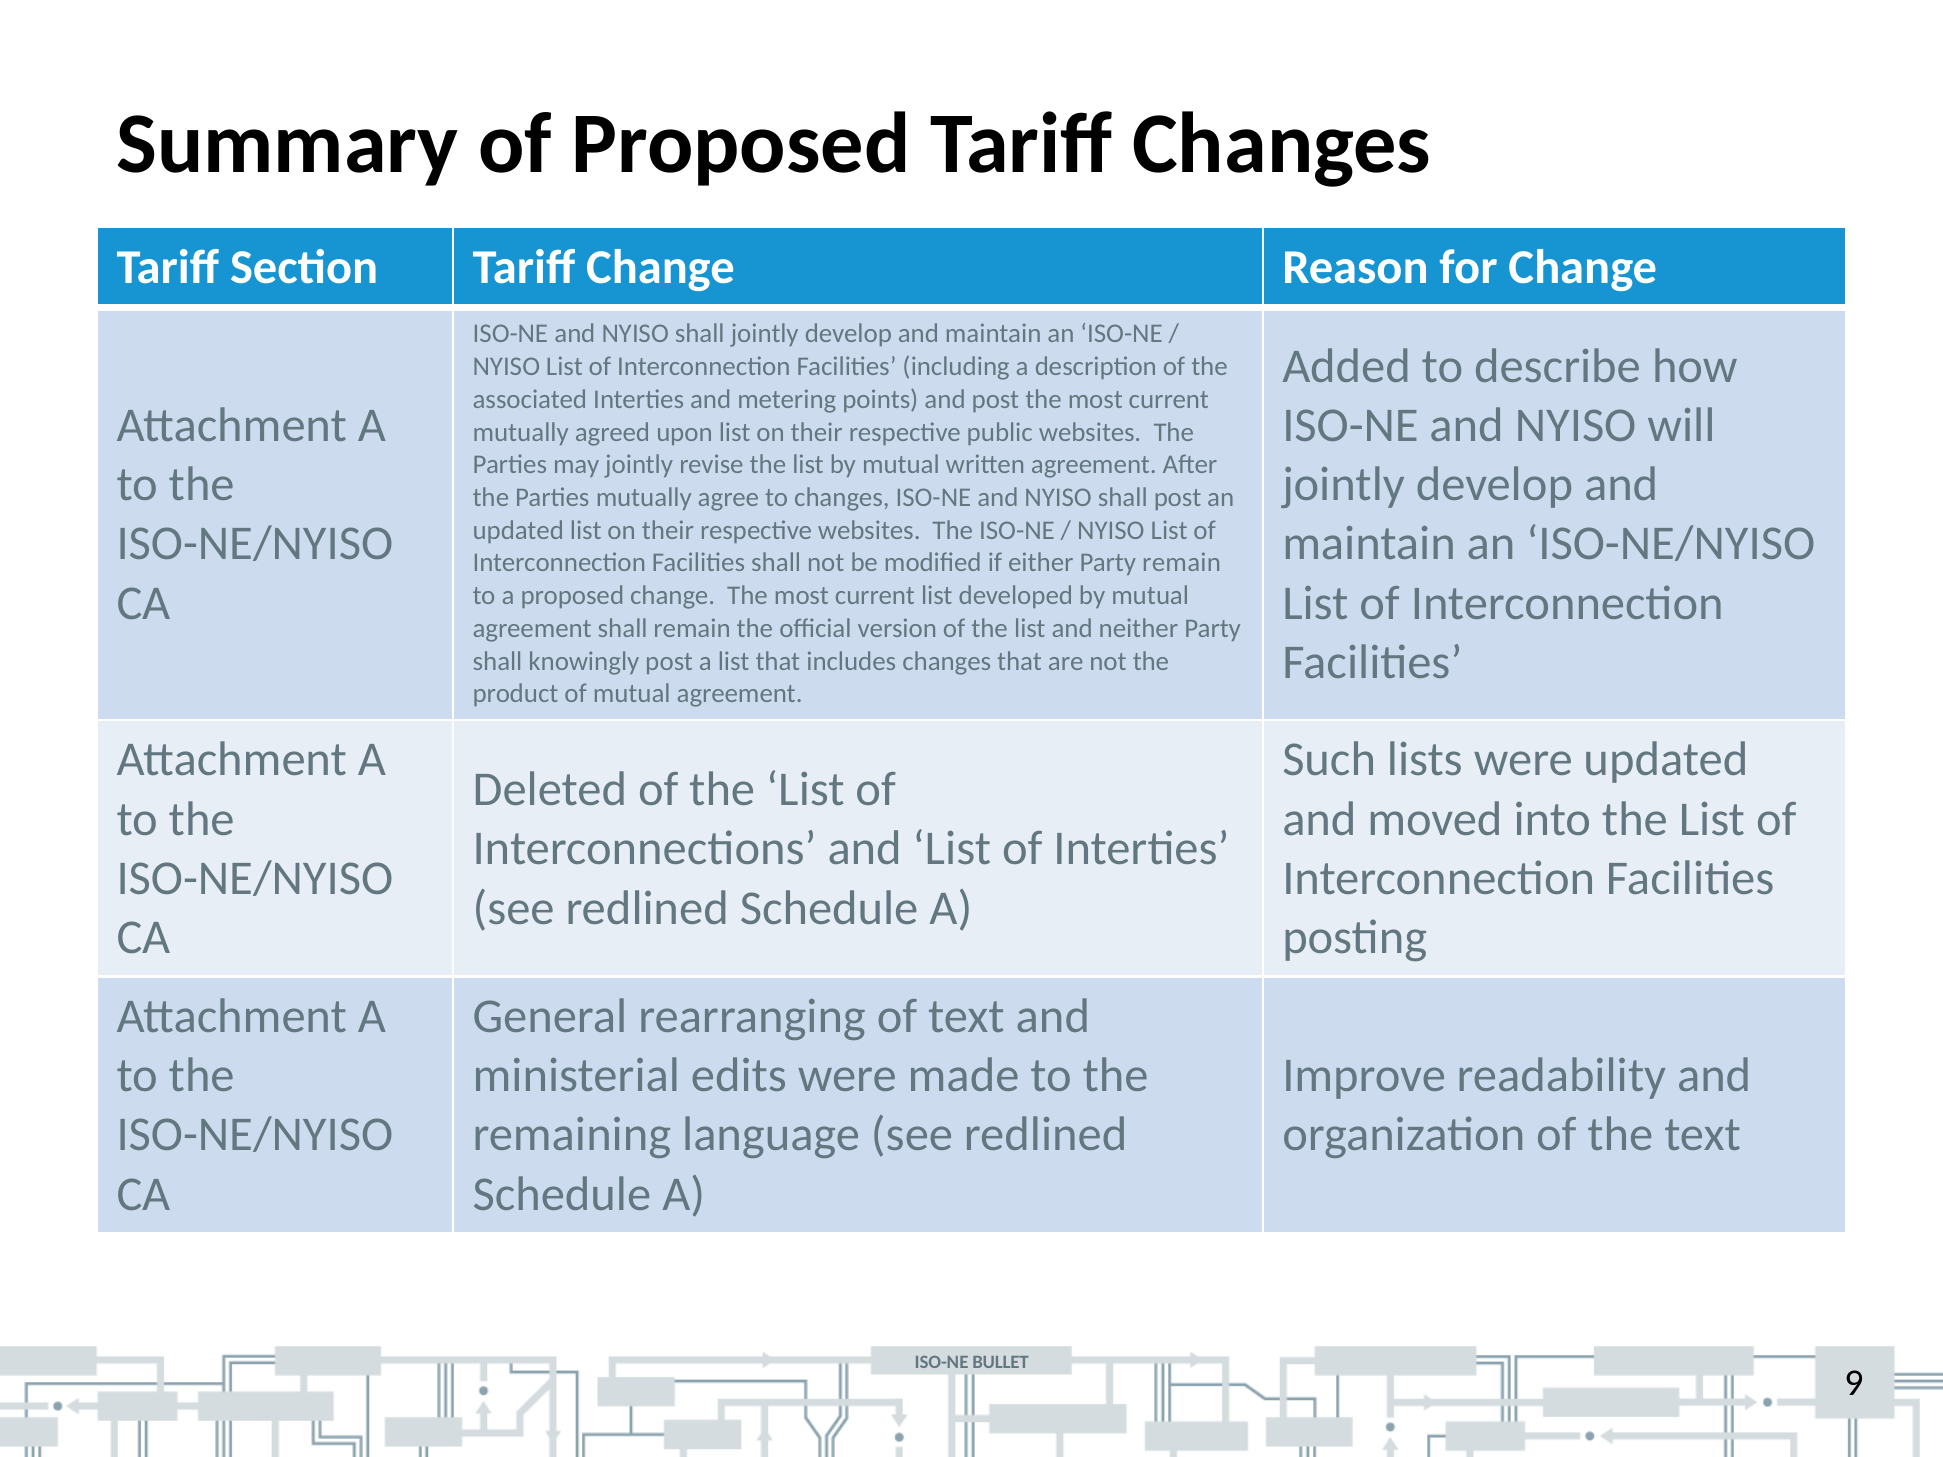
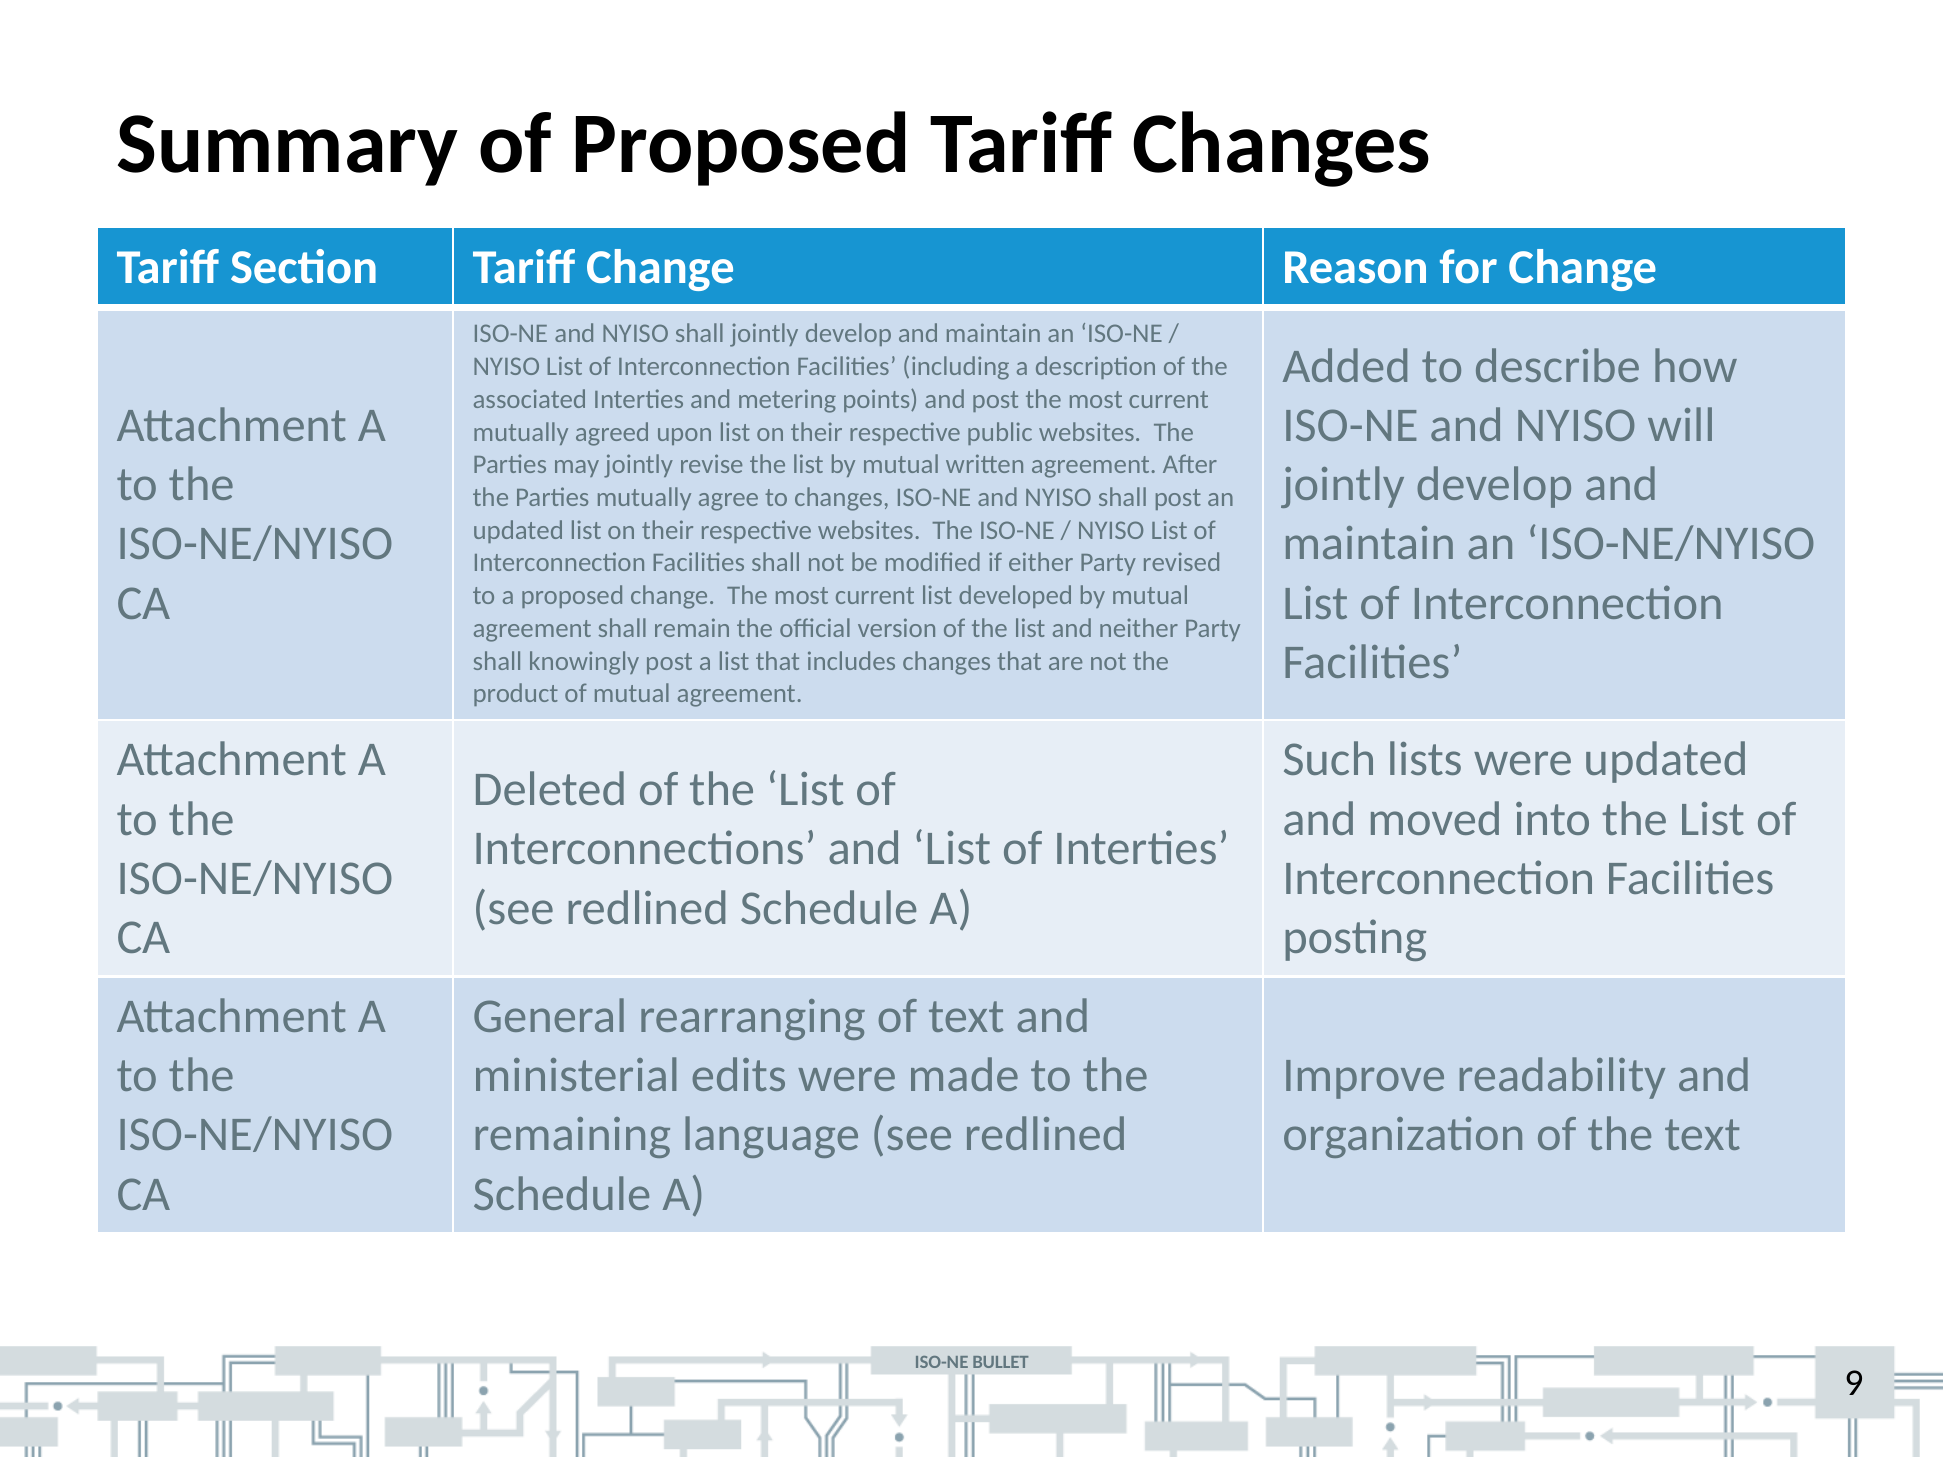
Party remain: remain -> revised (1182, 563)
